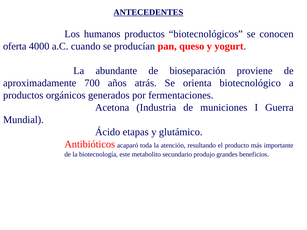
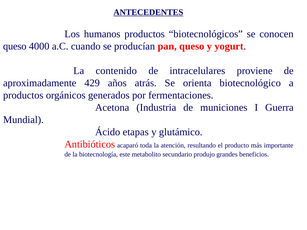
oferta: oferta -> queso (15, 46)
abundante: abundante -> contenido (116, 71)
bioseparación: bioseparación -> intracelulares (197, 71)
700: 700 -> 429 (92, 83)
